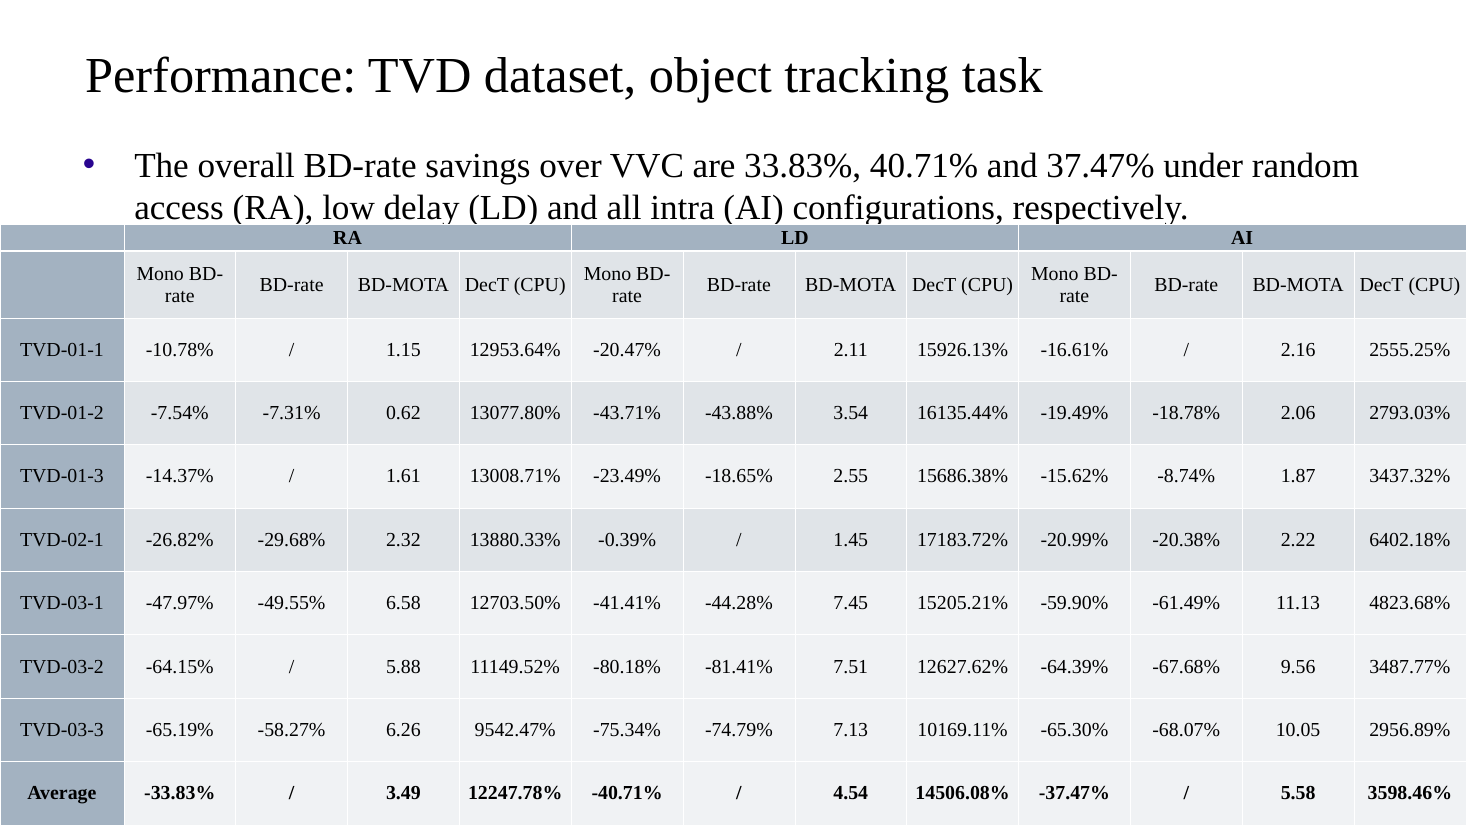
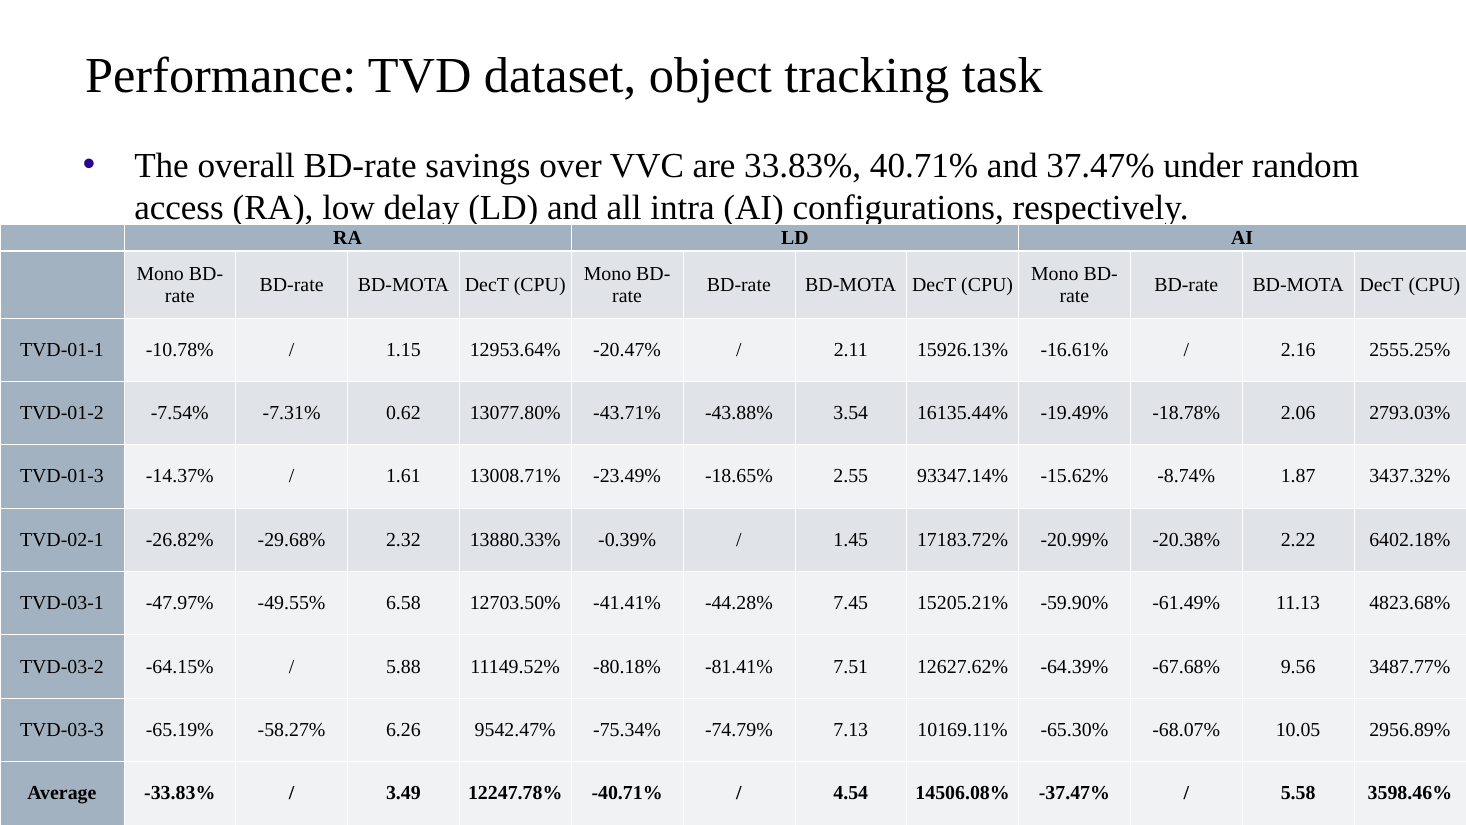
15686.38%: 15686.38% -> 93347.14% (963, 476)
